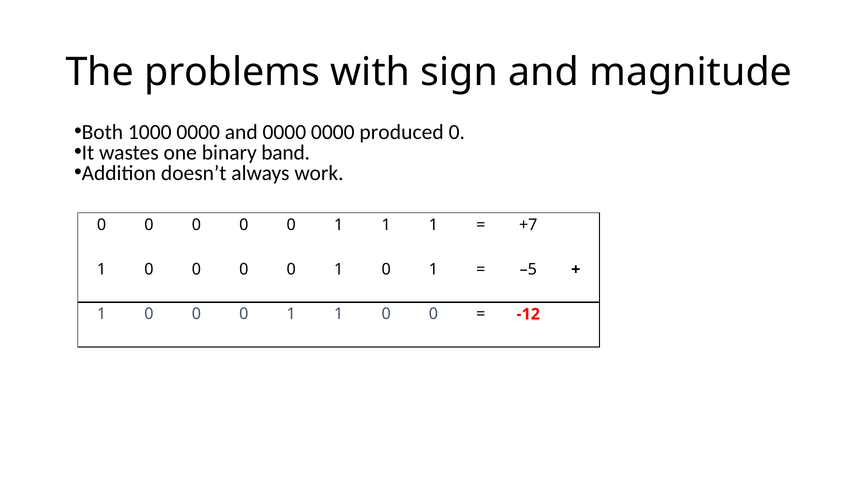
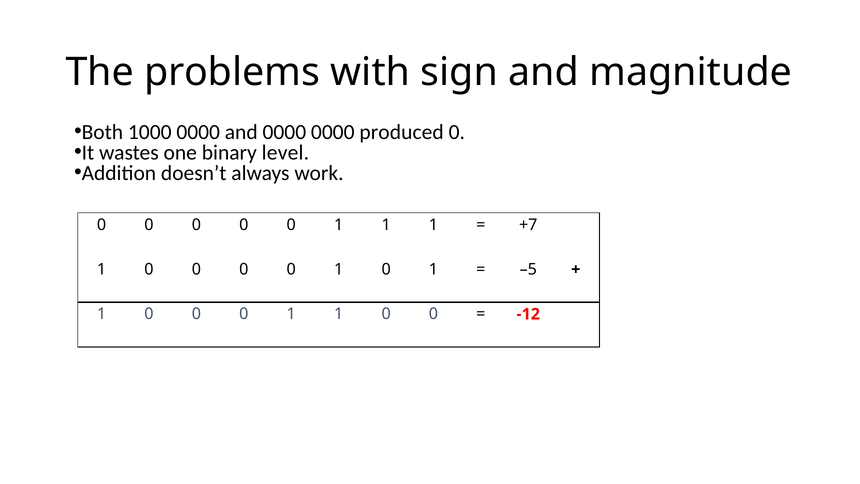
band: band -> level (285, 152)
